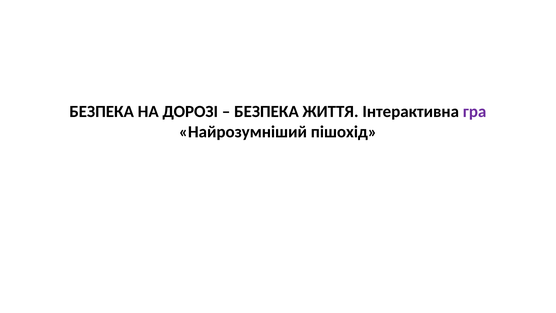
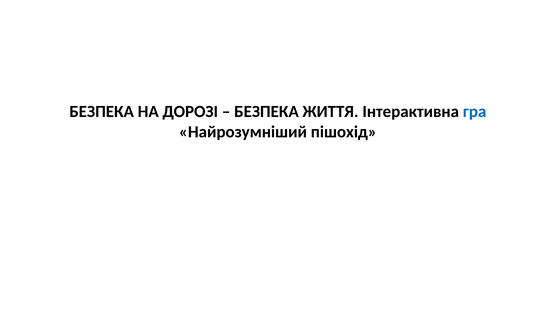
гра colour: purple -> blue (475, 111)
